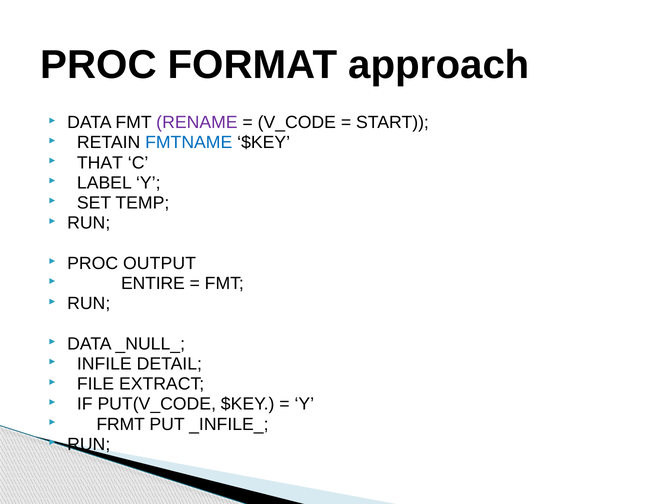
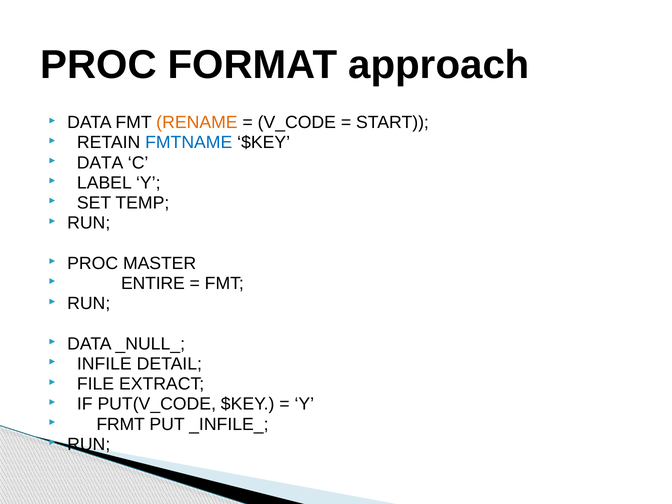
RENAME colour: purple -> orange (197, 122)
THAT: THAT -> DATA (100, 163)
OUTPUT: OUTPUT -> MASTER (160, 263)
